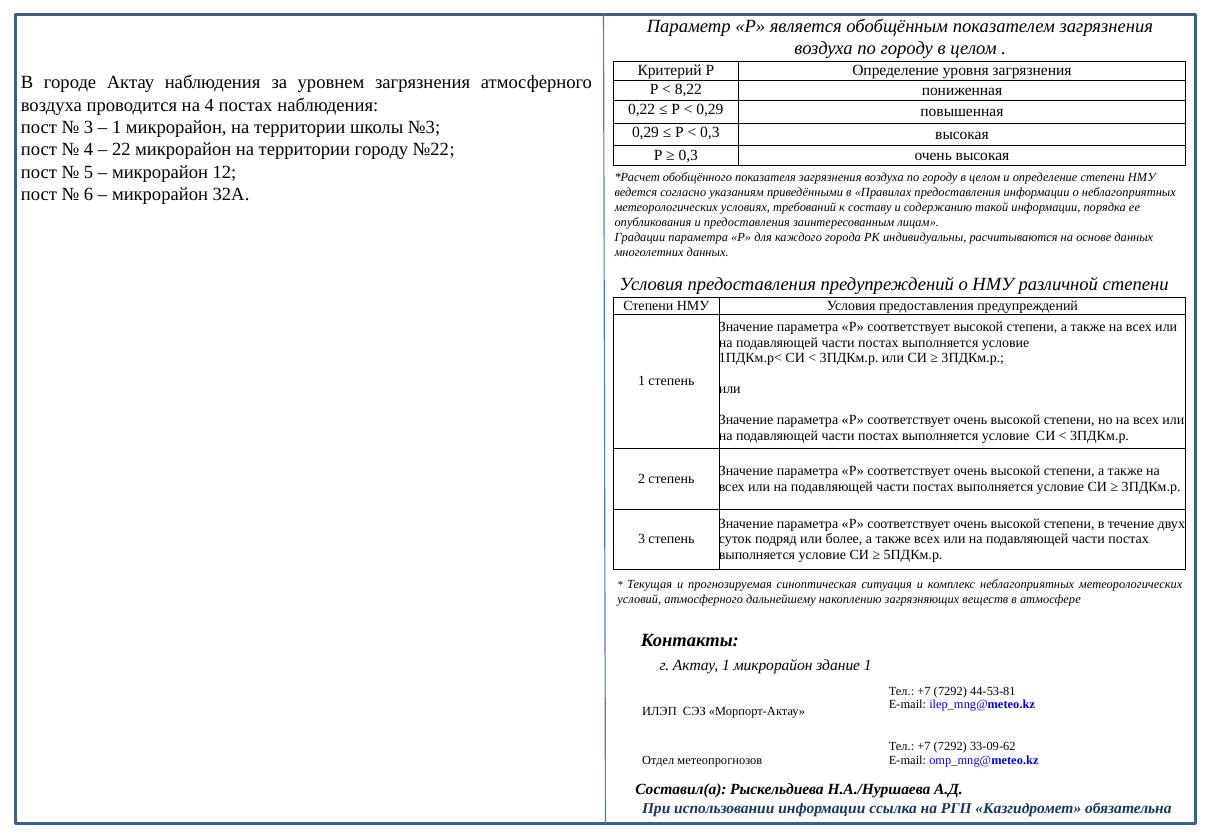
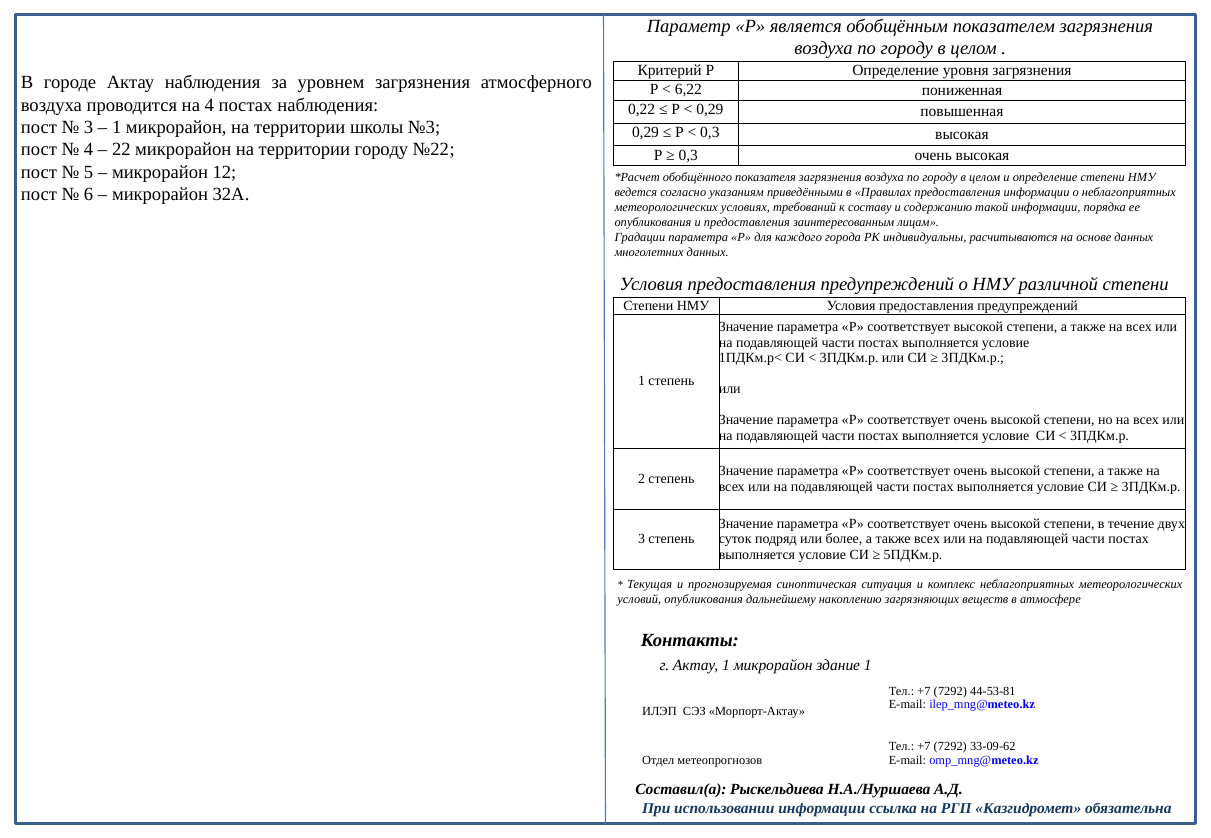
8,22: 8,22 -> 6,22 (688, 90)
условий атмосферного: атмосферного -> опубликования (704, 599)
